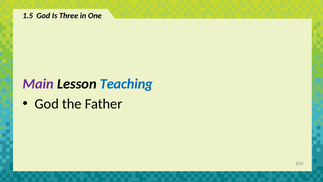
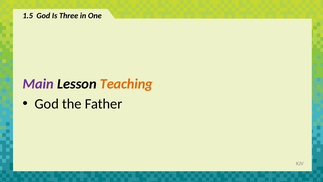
Teaching colour: blue -> orange (126, 84)
